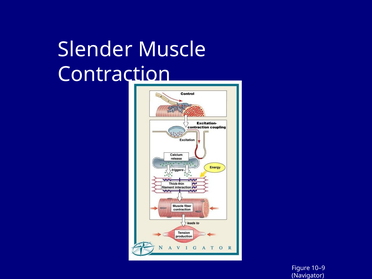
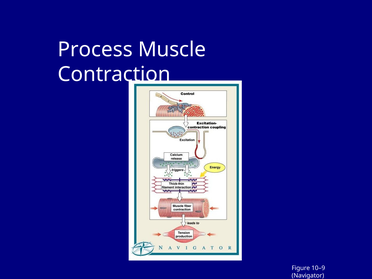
Slender: Slender -> Process (95, 49)
